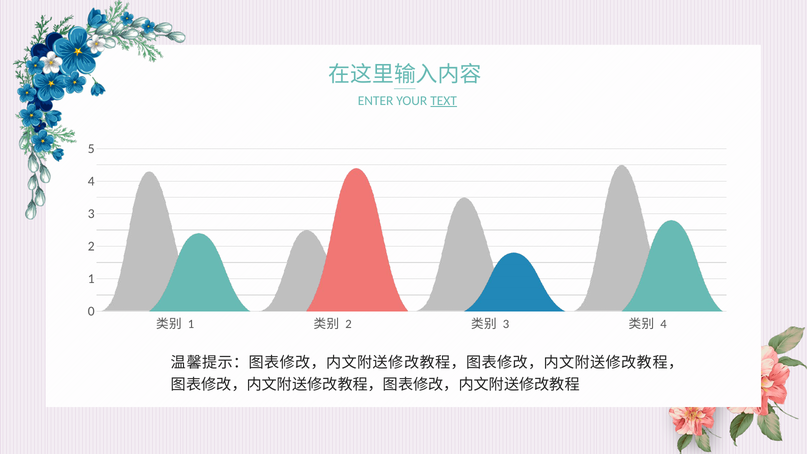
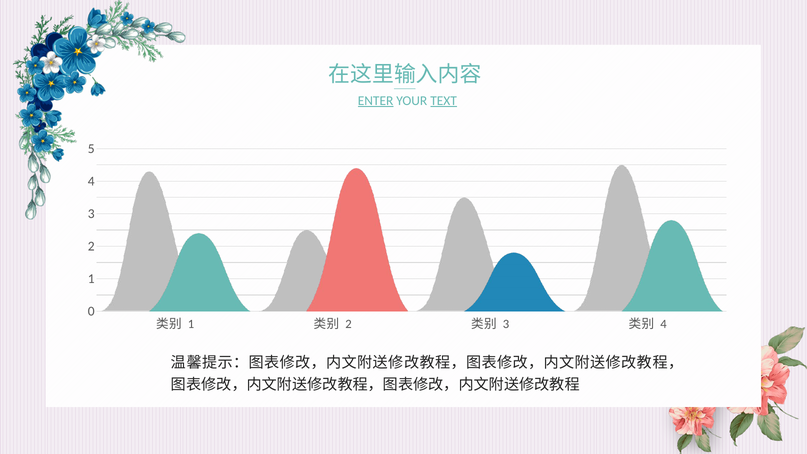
ENTER underline: none -> present (376, 101)
